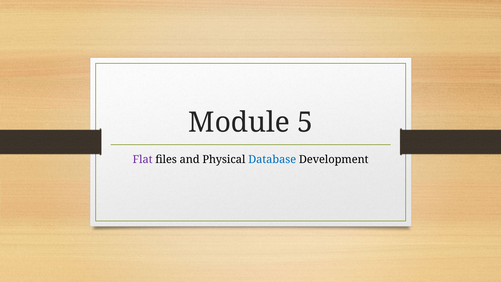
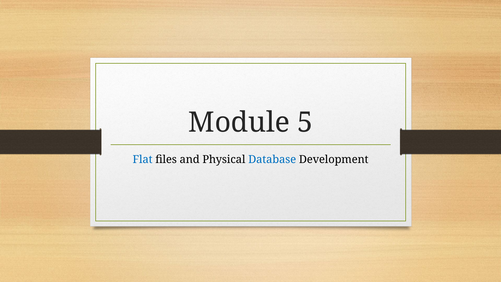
Flat colour: purple -> blue (143, 160)
